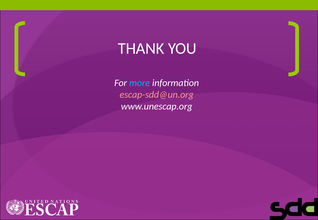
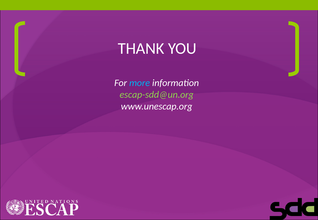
escap-sdd@un.org colour: pink -> light green (157, 95)
